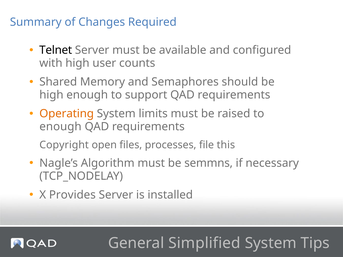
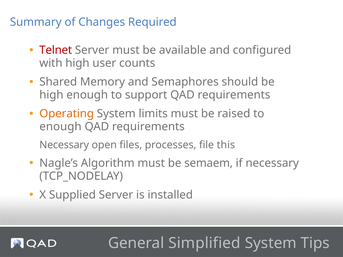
Telnet colour: black -> red (56, 50)
Copyright: Copyright -> Necessary (64, 145)
semmns: semmns -> semaem (209, 163)
Provides: Provides -> Supplied (72, 195)
